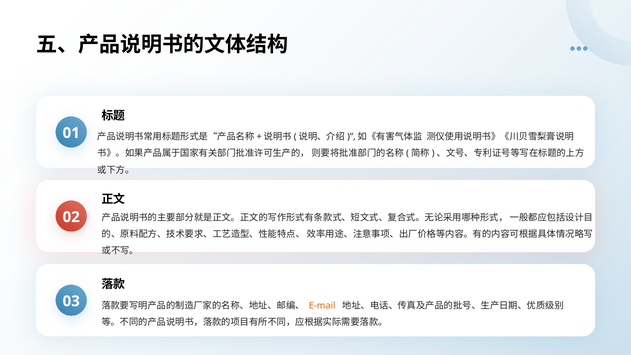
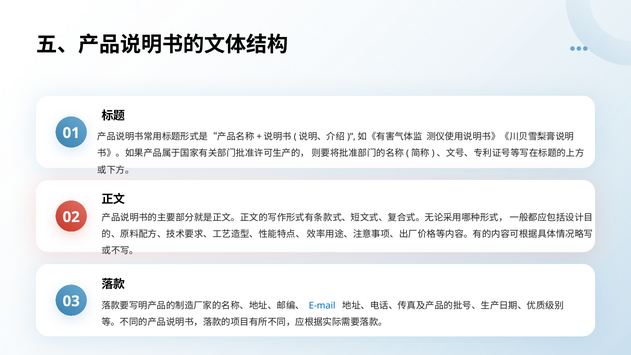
E-mail colour: orange -> blue (322, 306)
